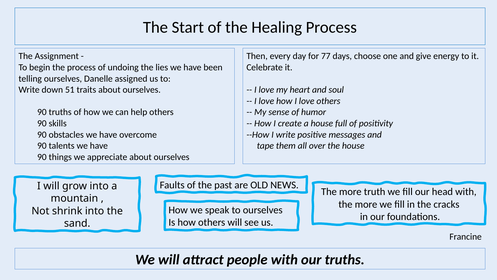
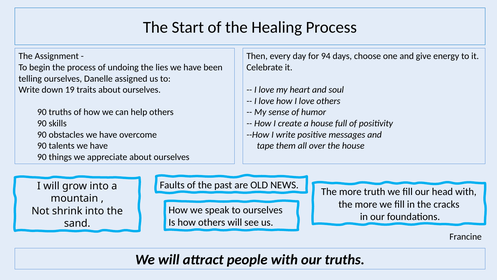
77: 77 -> 94 (326, 56)
51: 51 -> 19 (70, 90)
